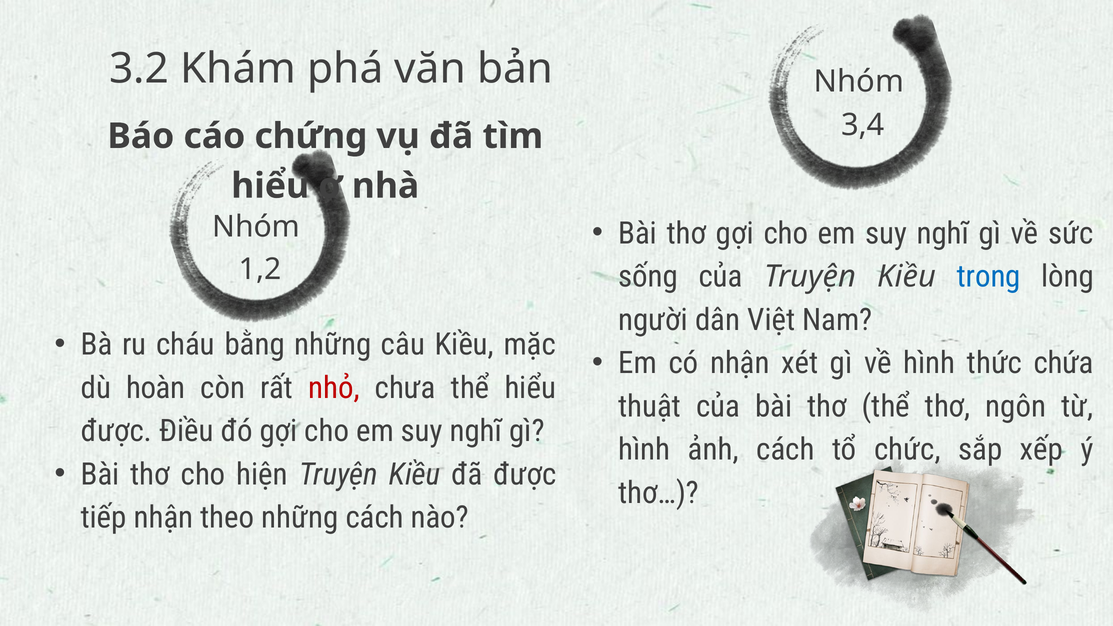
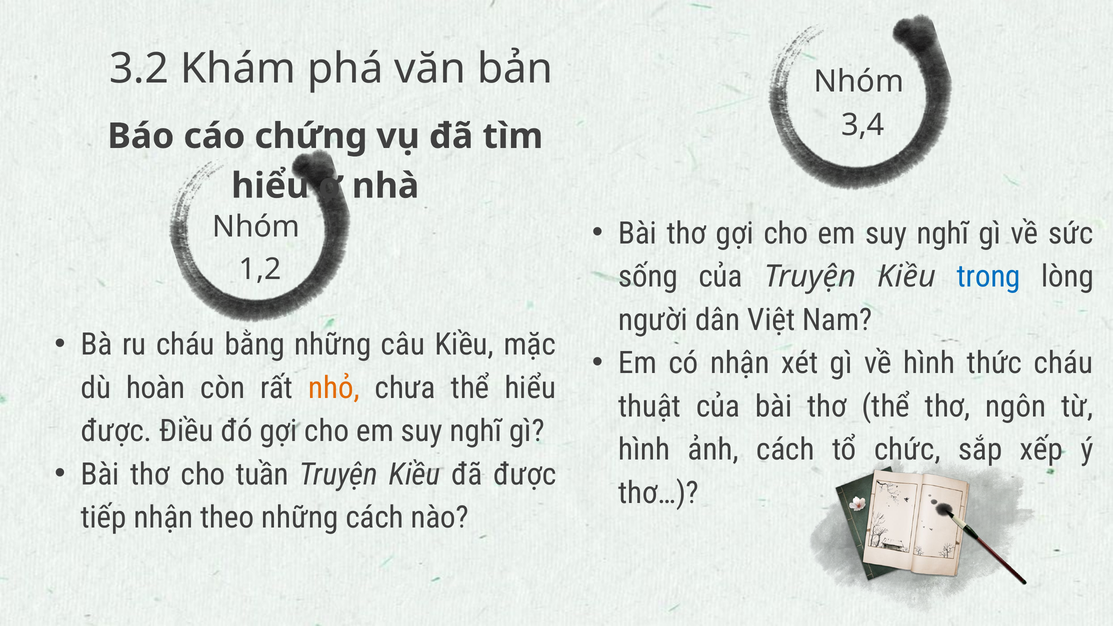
thức chứa: chứa -> cháu (1064, 363)
nhỏ colour: red -> orange (334, 388)
hiện: hiện -> tuần (262, 474)
